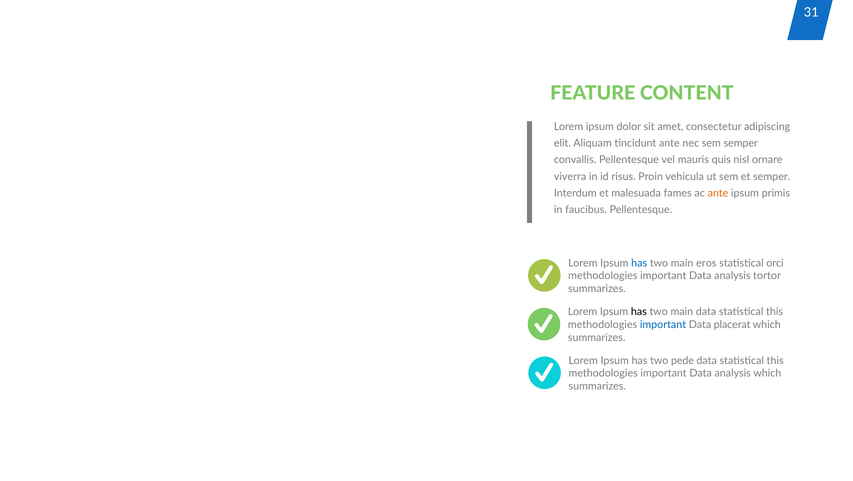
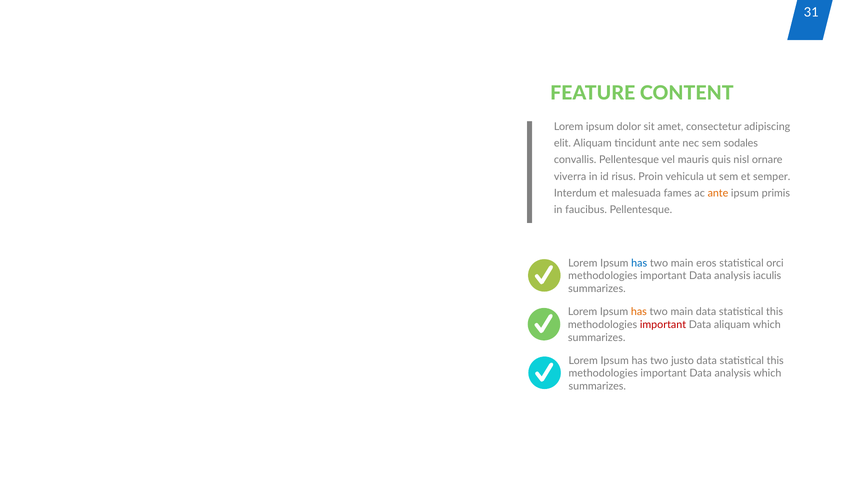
sem semper: semper -> sodales (741, 143)
tortor: tortor -> iaculis (767, 276)
has colour: black -> orange (639, 312)
important colour: blue -> red (663, 325)
Data placerat: placerat -> aliquam (732, 325)
pede: pede -> justo (682, 360)
